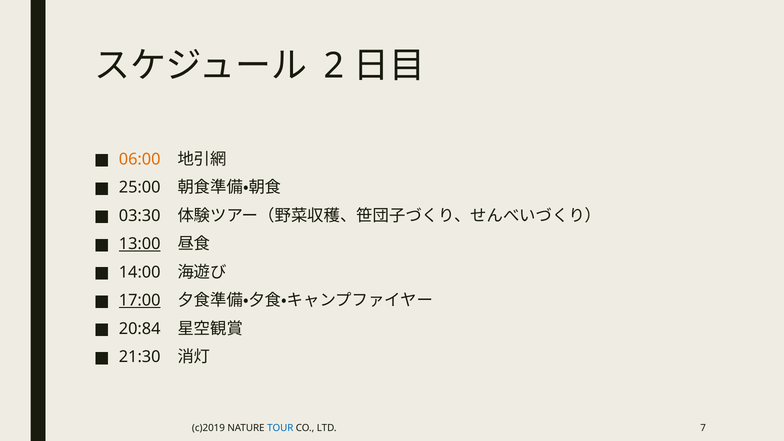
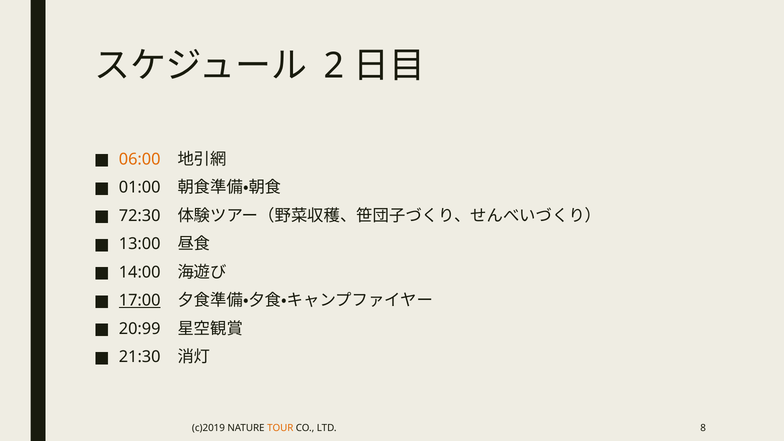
25:00: 25:00 -> 01:00 (140, 188)
03:30: 03:30 -> 72:30 (140, 216)
13:00 underline: present -> none (140, 244)
20:84: 20:84 -> 20:99 (140, 329)
TOUR colour: blue -> orange (280, 428)
7: 7 -> 8 (703, 428)
